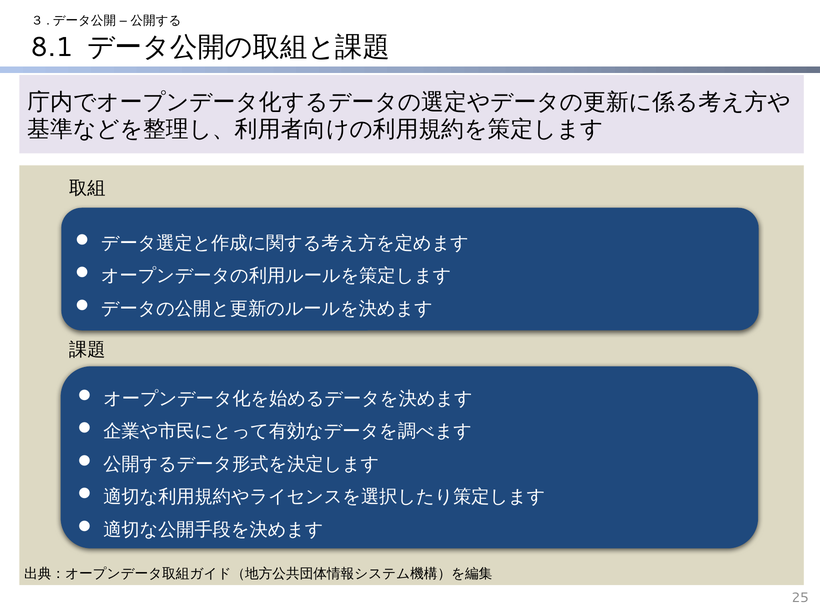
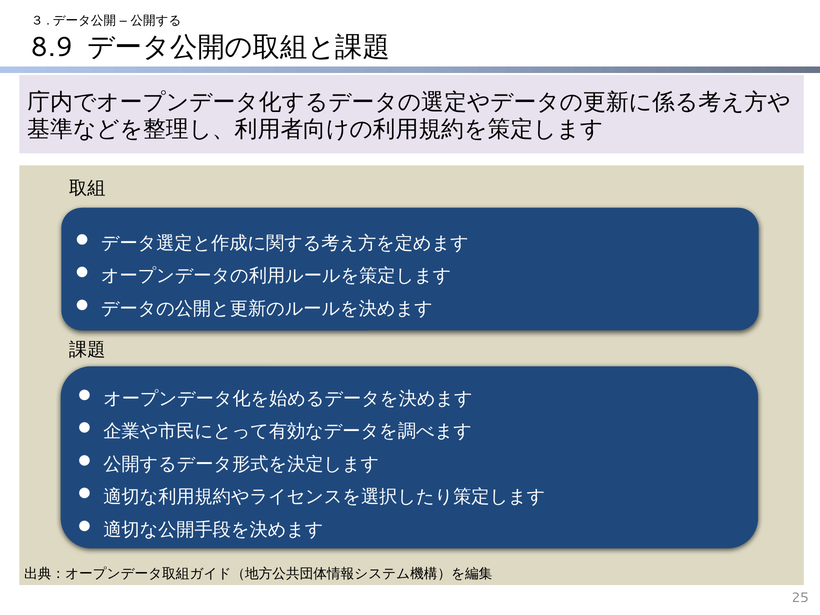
8.1: 8.1 -> 8.9 (52, 47)
